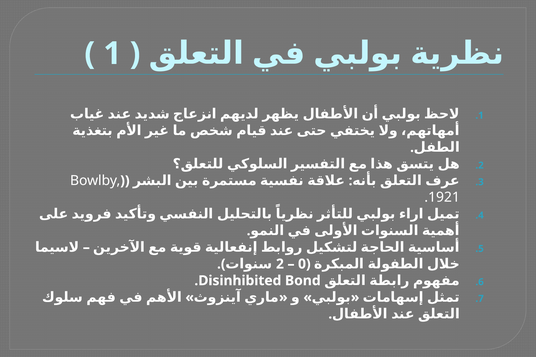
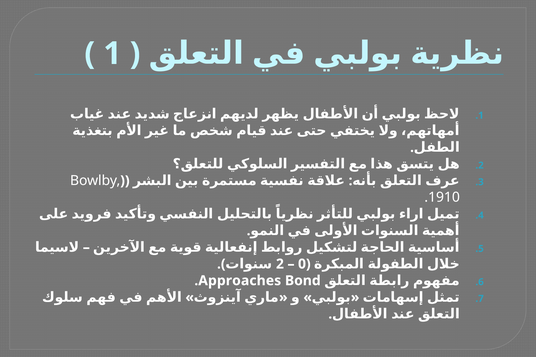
1921: 1921 -> 1910 (444, 197)
Disinhibited: Disinhibited -> Approaches (240, 281)
